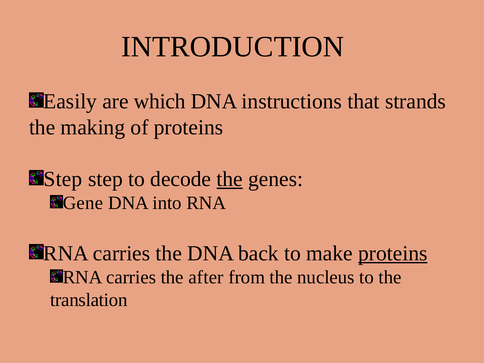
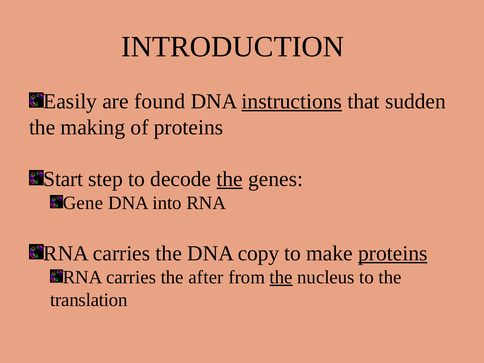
which: which -> found (160, 102)
instructions underline: none -> present (292, 102)
strands: strands -> sudden (415, 102)
Step: Step -> Start (63, 179)
back: back -> copy (259, 253)
the underline: none -> present (281, 277)
